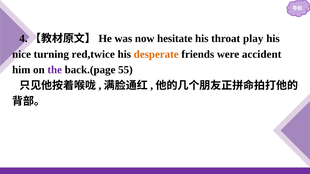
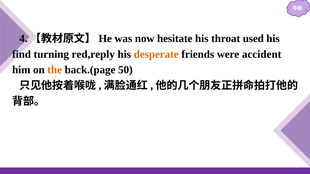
play: play -> used (253, 39)
nice: nice -> find (22, 54)
red,twice: red,twice -> red,reply (93, 54)
the colour: purple -> orange (55, 70)
55: 55 -> 50 (125, 70)
